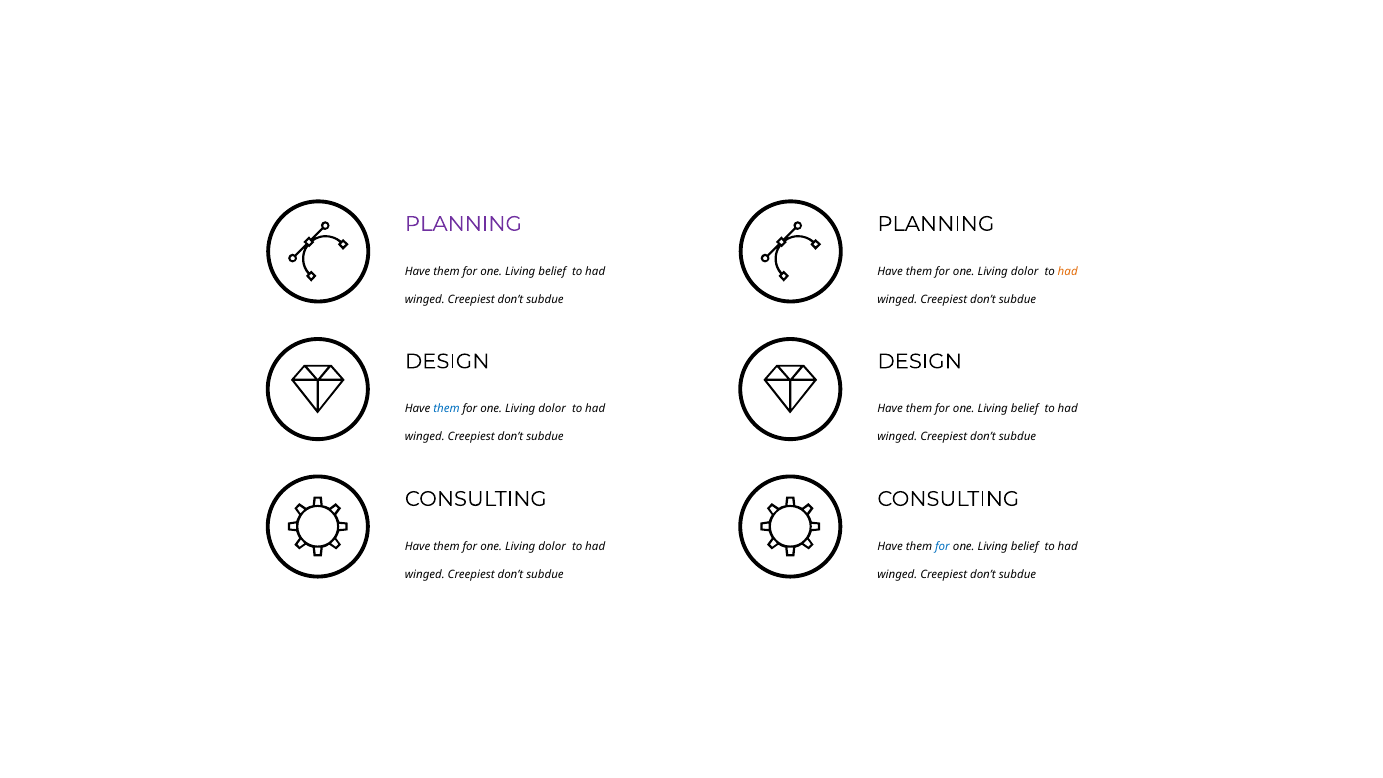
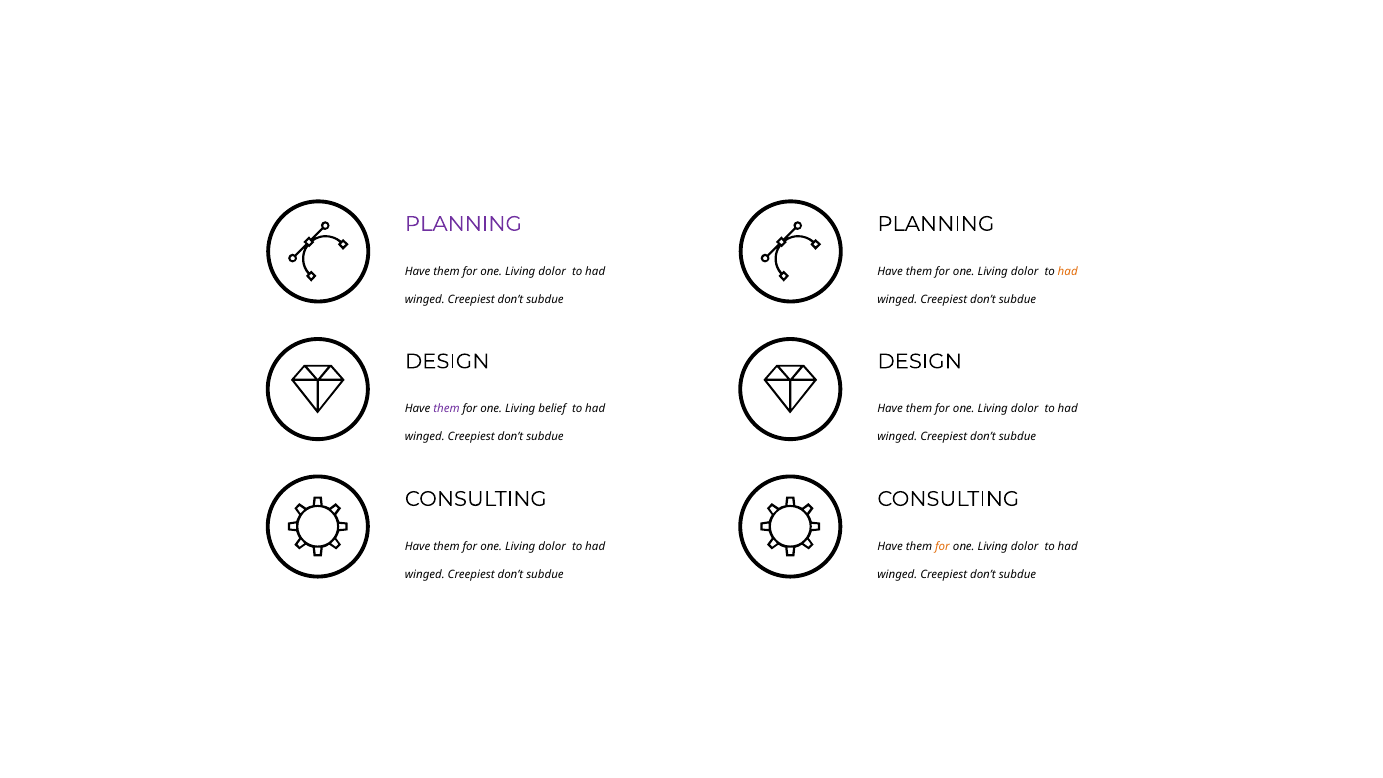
belief: belief -> dolor (552, 272)
them colour: blue -> purple (446, 409)
dolor: dolor -> belief (552, 409)
belief: belief -> dolor (1025, 409)
for colour: blue -> orange (942, 547)
belief: belief -> dolor (1025, 547)
